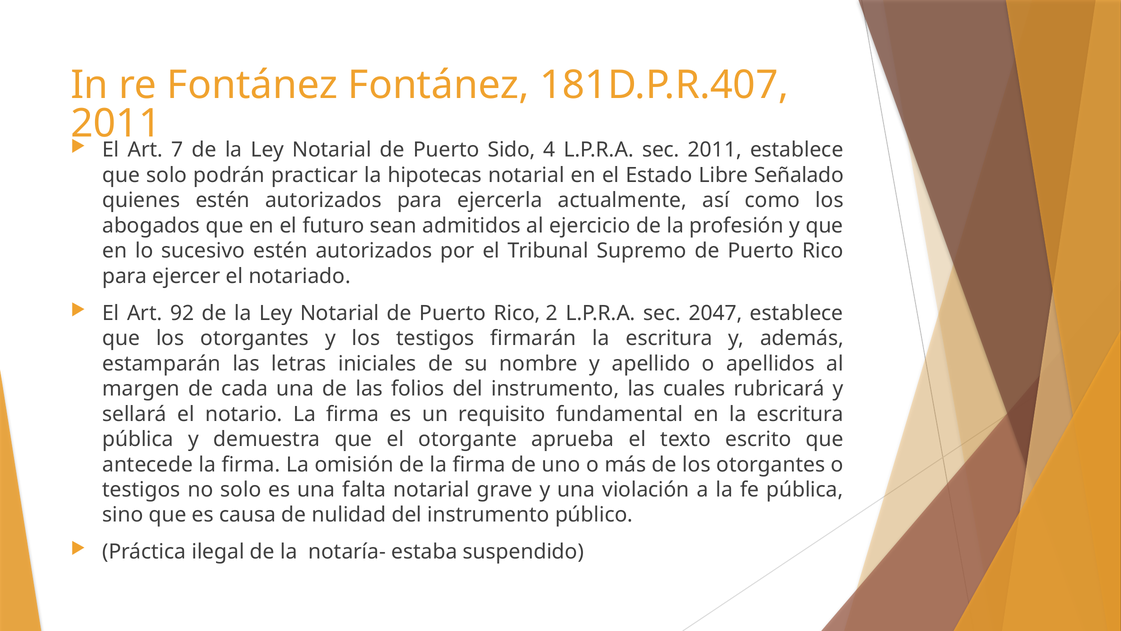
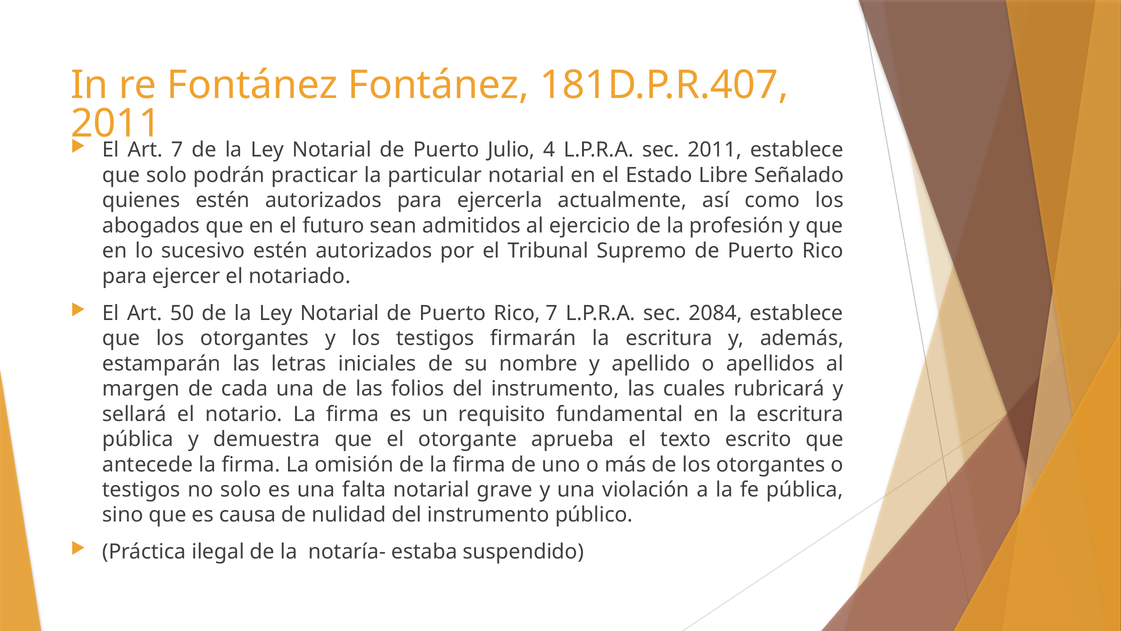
Sido: Sido -> Julio (511, 150)
hipotecas: hipotecas -> particular (435, 175)
92: 92 -> 50 (182, 313)
Rico 2: 2 -> 7 (552, 313)
2047: 2047 -> 2084 (715, 313)
